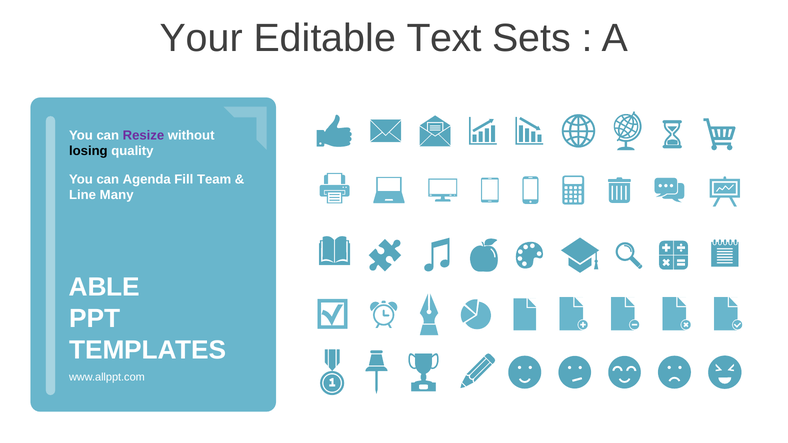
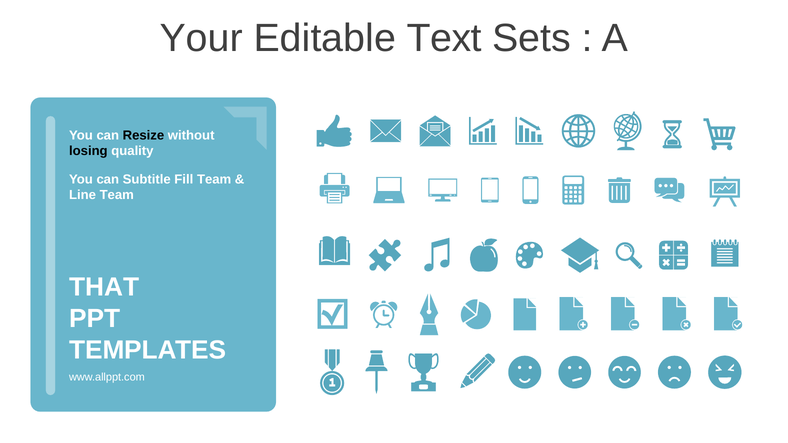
Resize colour: purple -> black (143, 135)
Agenda: Agenda -> Subtitle (147, 179)
Line Many: Many -> Team (117, 195)
ABLE: ABLE -> THAT (104, 287)
